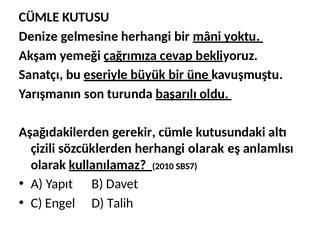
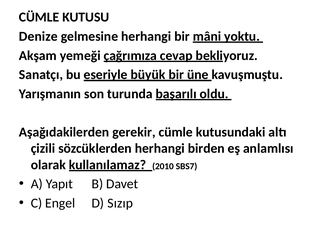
herhangi olarak: olarak -> birden (206, 148)
Talih: Talih -> Sızıp (120, 203)
